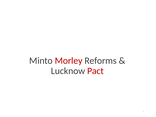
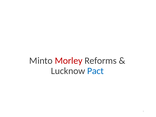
Pact colour: red -> blue (96, 71)
